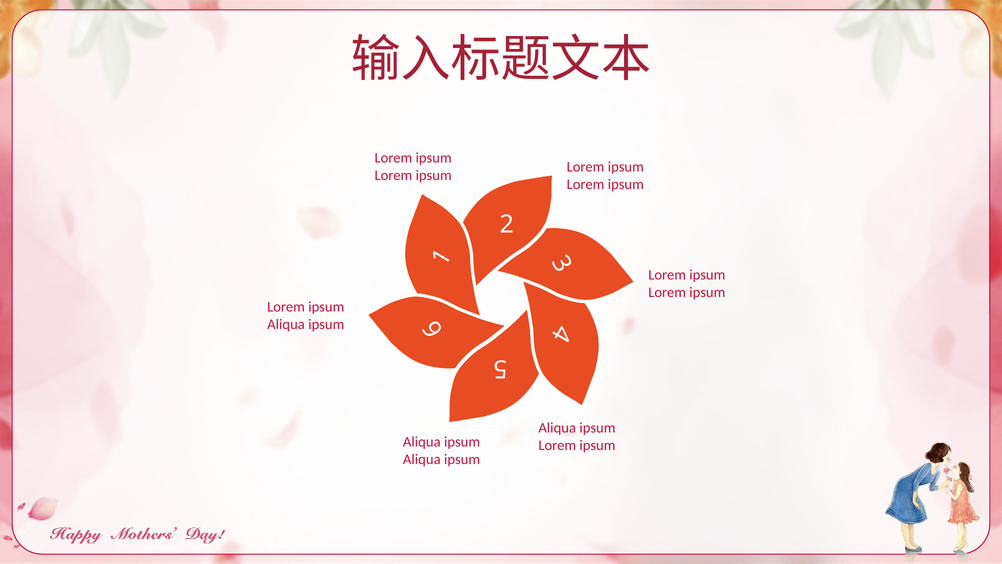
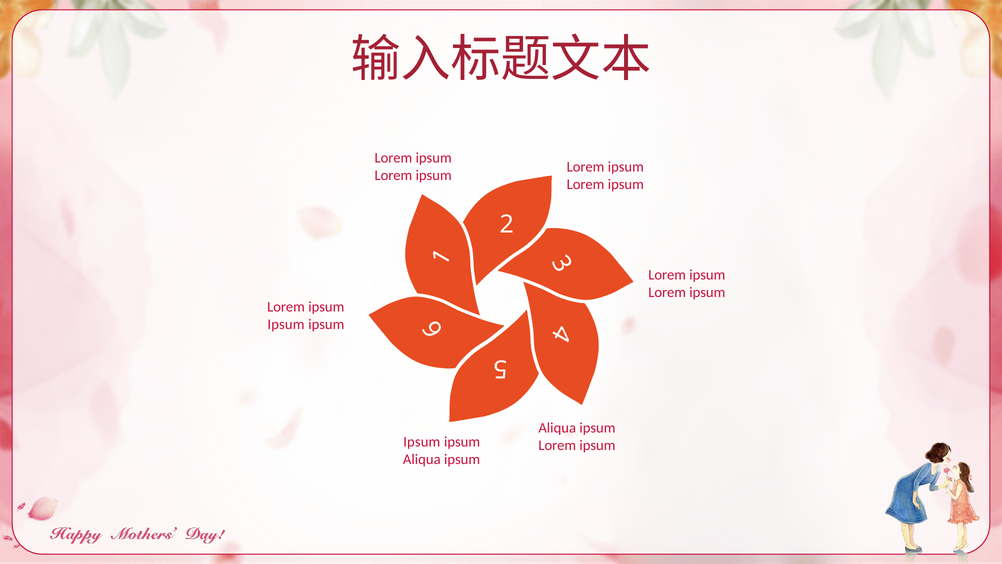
Aliqua: Aliqua -> Ipsum (286, 324)
Aliqua: Aliqua -> Ipsum (422, 442)
